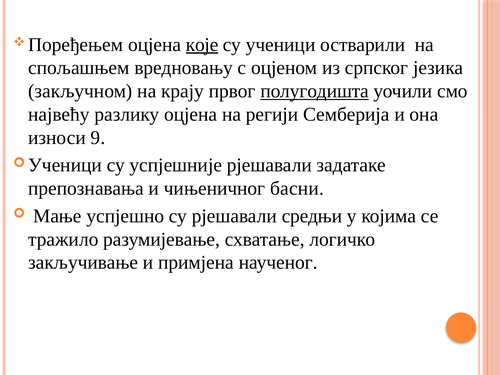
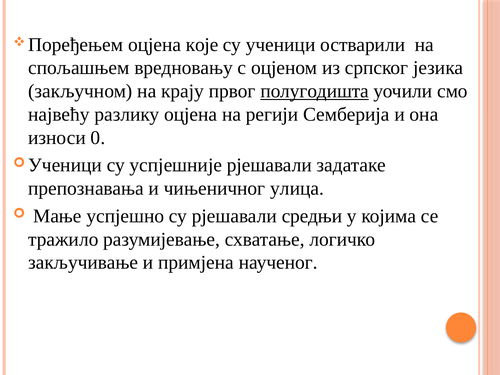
које underline: present -> none (202, 45)
9: 9 -> 0 (98, 138)
басни: басни -> улица (297, 189)
